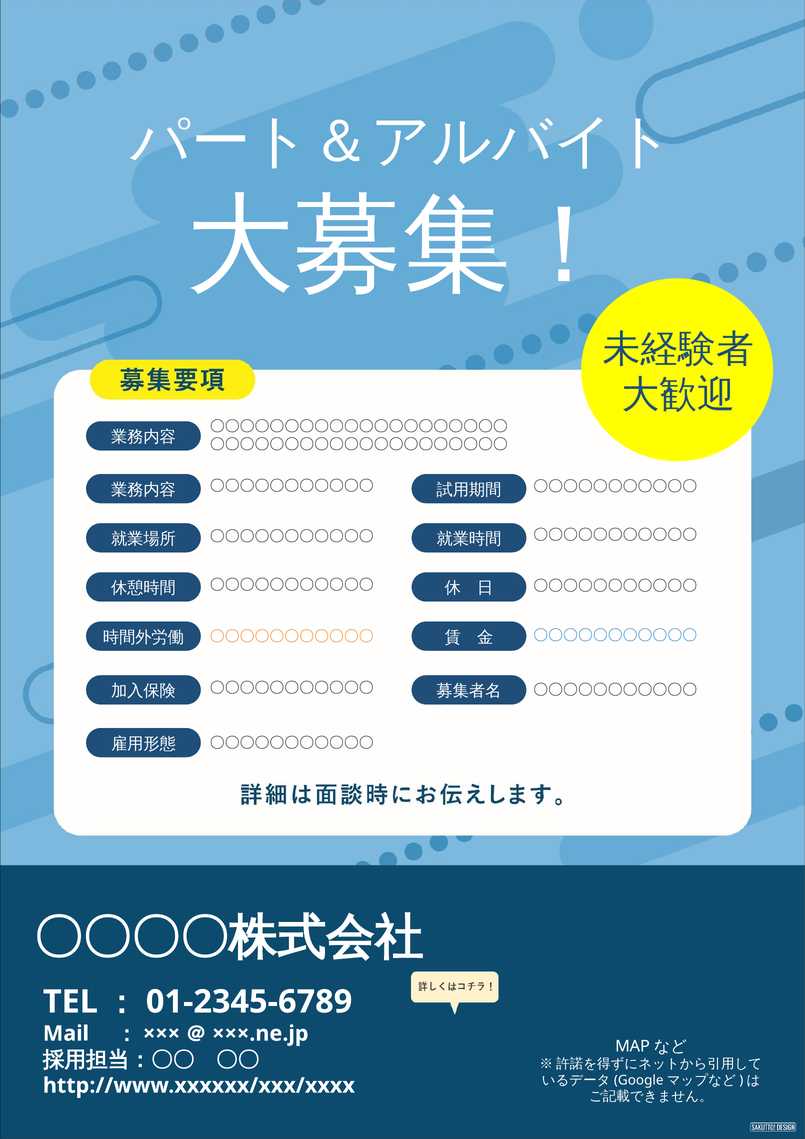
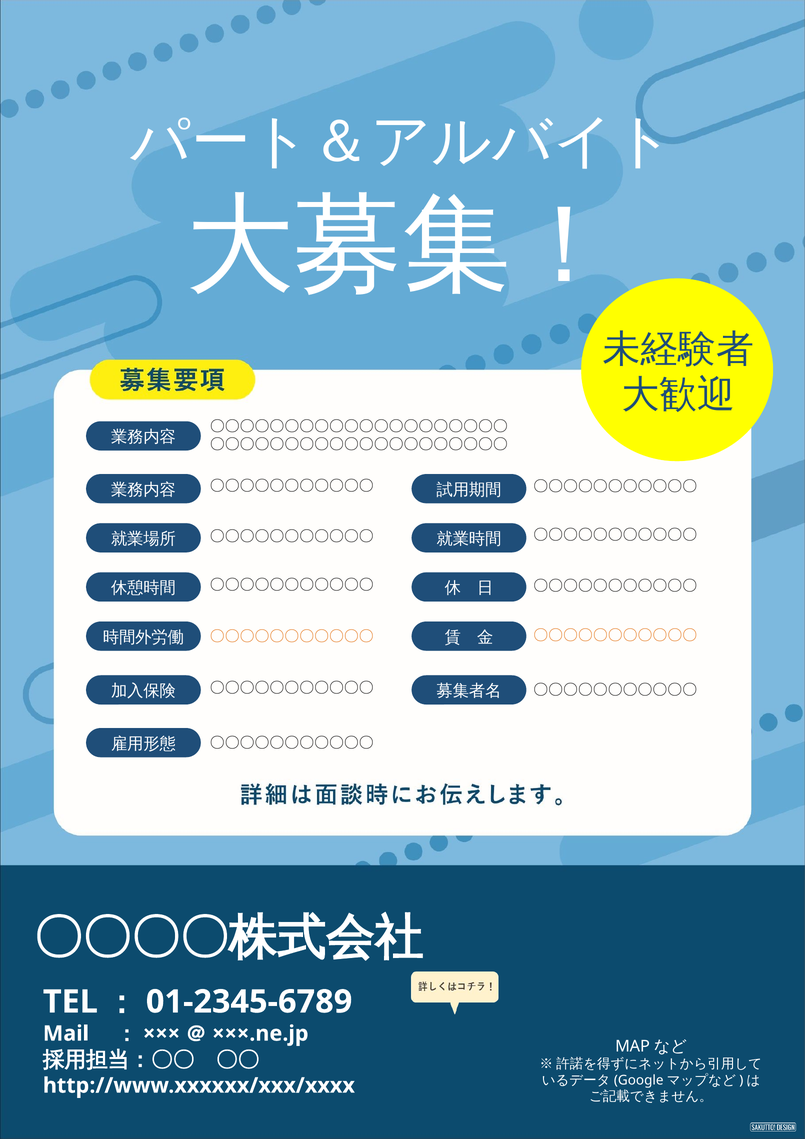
〇〇〇〇〇〇〇〇〇〇〇 colour: blue -> orange (615, 635)
